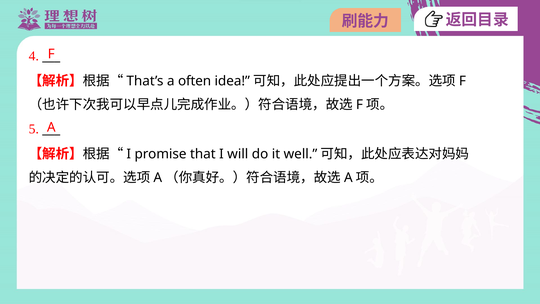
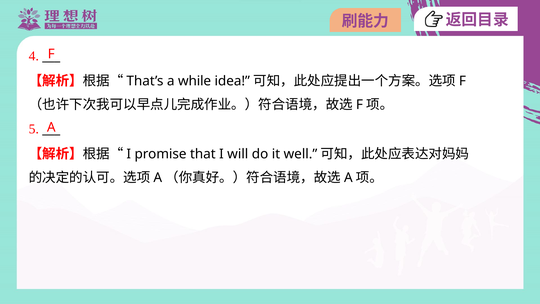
often: often -> while (195, 81)
